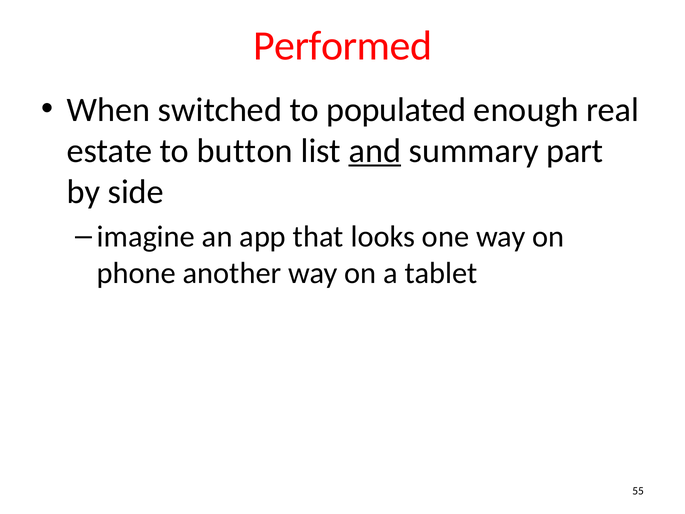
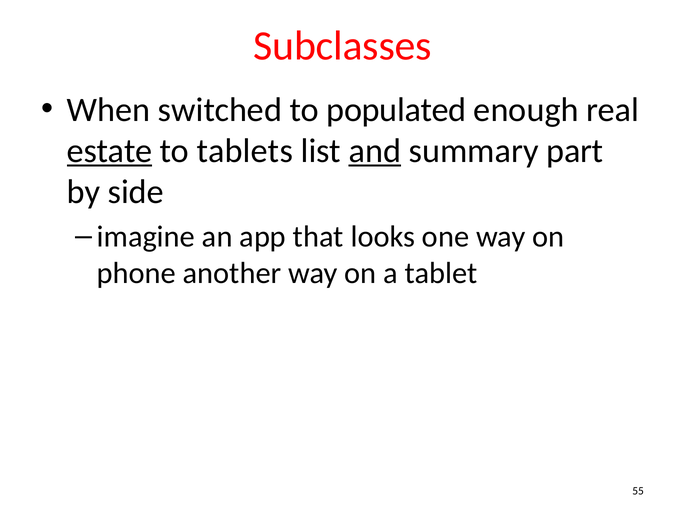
Performed: Performed -> Subclasses (343, 46)
estate underline: none -> present (110, 151)
button: button -> tablets (245, 151)
